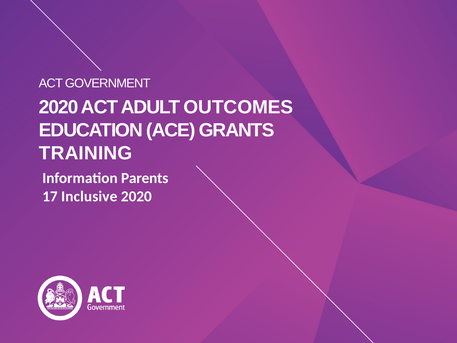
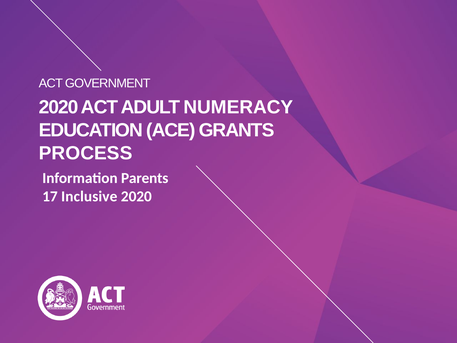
OUTCOMES: OUTCOMES -> NUMERACY (238, 107)
TRAINING: TRAINING -> PROCESS (86, 153)
